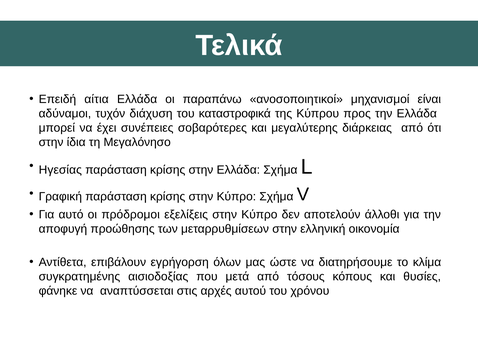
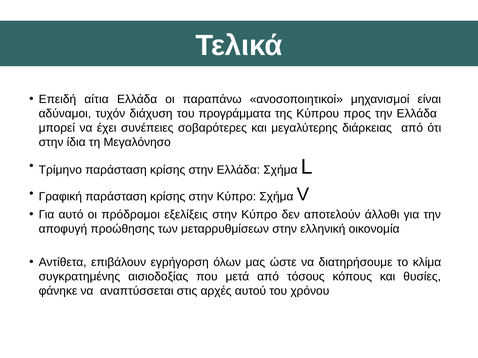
καταστροφικά: καταστροφικά -> προγράμματα (235, 114)
Ηγεσίας: Ηγεσίας -> Τρίμηνο (60, 170)
